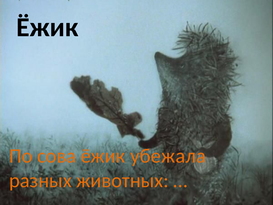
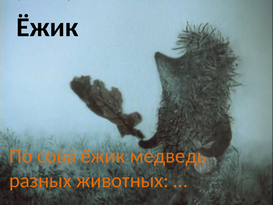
убежала: убежала -> медведь (168, 156)
